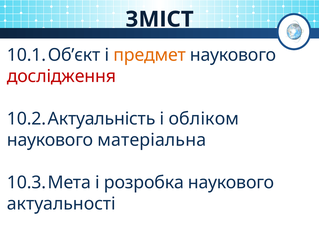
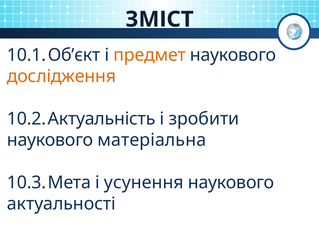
дослідження colour: red -> orange (61, 76)
обліком: обліком -> зробити (204, 119)
розробка: розробка -> усунення (144, 183)
